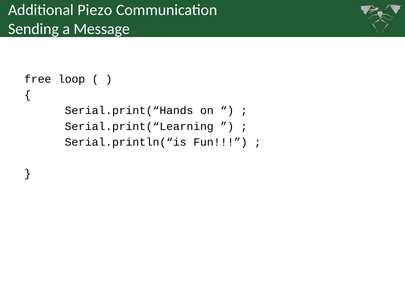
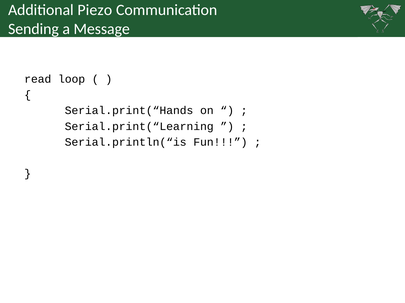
free: free -> read (38, 79)
